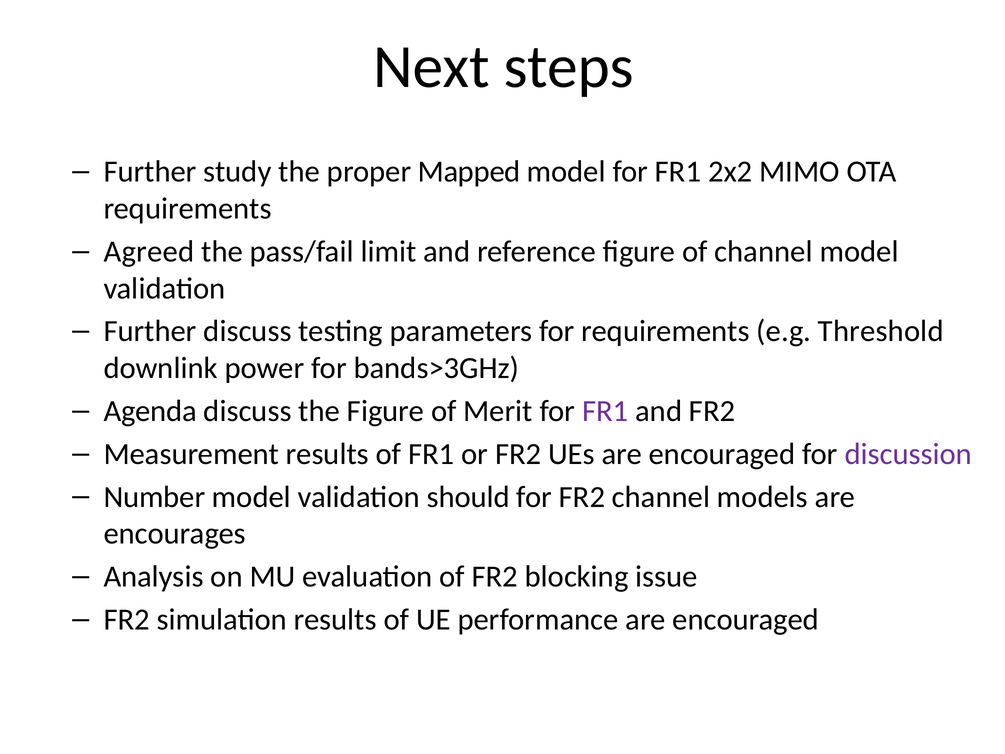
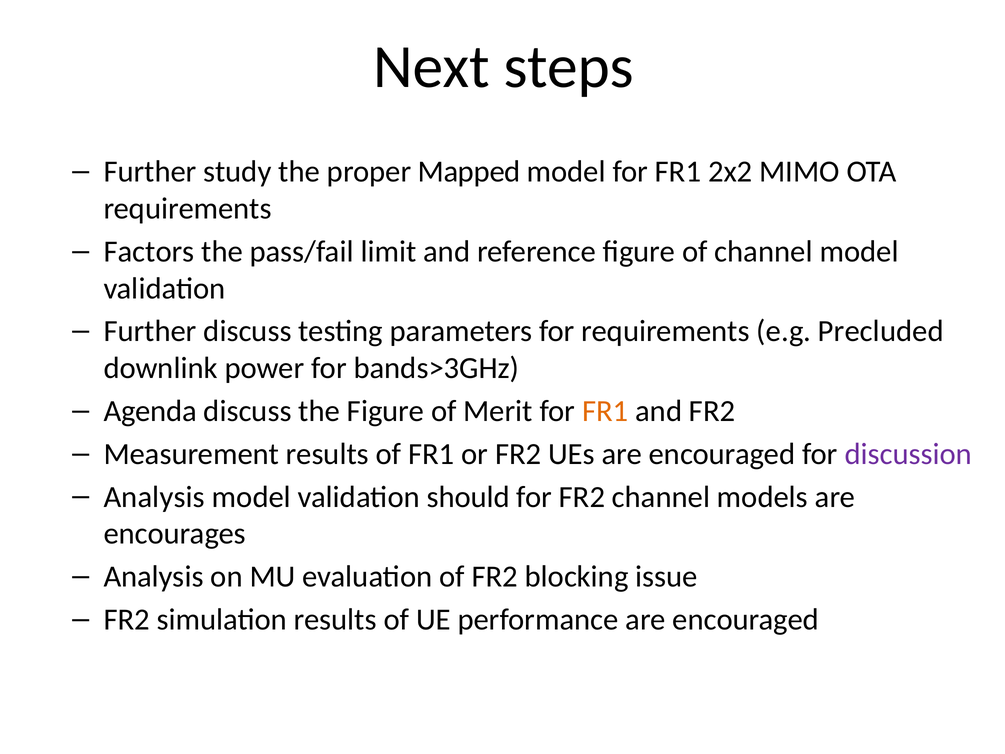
Agreed: Agreed -> Factors (149, 251)
Threshold: Threshold -> Precluded (881, 331)
FR1 colour: purple -> orange (605, 411)
Number: Number -> Analysis (154, 497)
